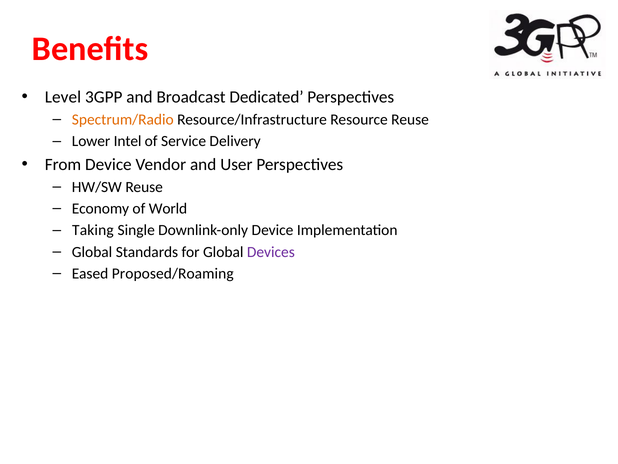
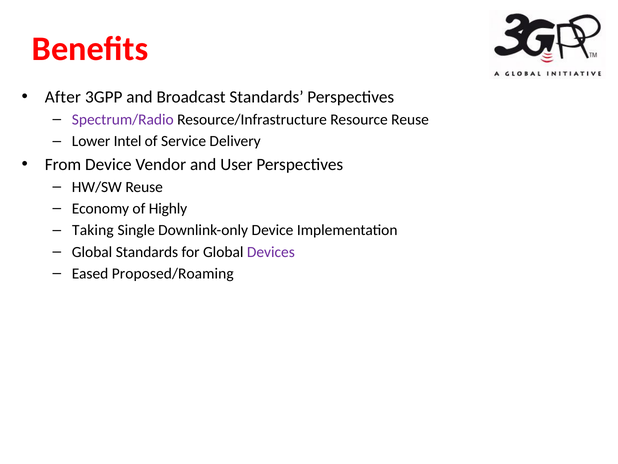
Level: Level -> After (63, 97)
Broadcast Dedicated: Dedicated -> Standards (266, 97)
Spectrum/Radio colour: orange -> purple (123, 120)
World: World -> Highly (168, 208)
